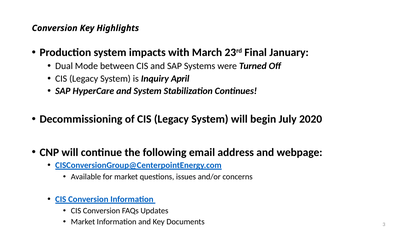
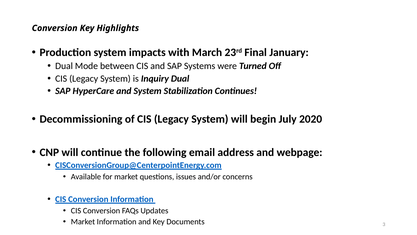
Inquiry April: April -> Dual (180, 78)
